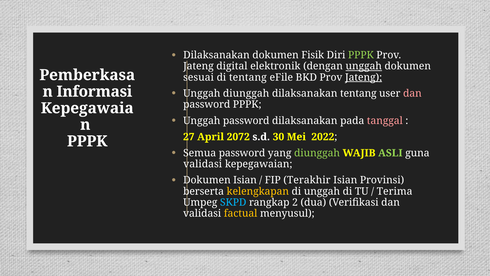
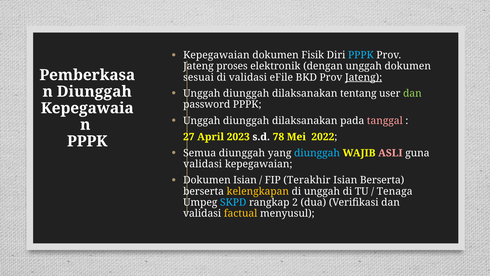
Dilaksanakan: Dilaksanakan -> Kepegawaian (216, 55)
PPPK colour: light green -> light blue (361, 55)
digital: digital -> proses (232, 66)
unggah underline: present -> none (364, 66)
di tentang: tentang -> validasi (248, 77)
Informasi: Informasi -> Diunggah (94, 91)
dan colour: pink -> light green (412, 93)
password: password -> diunggah (246, 121)
2072: 2072 -> 2023 (238, 137)
30: 30 -> 78 (278, 137)
Semua password: password -> diunggah (242, 153)
diunggah colour: light green -> light blue (317, 153)
ASLI colour: light green -> pink (390, 153)
Isian Provinsi: Provinsi -> Berserta (382, 180)
Terima: Terima -> Tenaga (395, 191)
